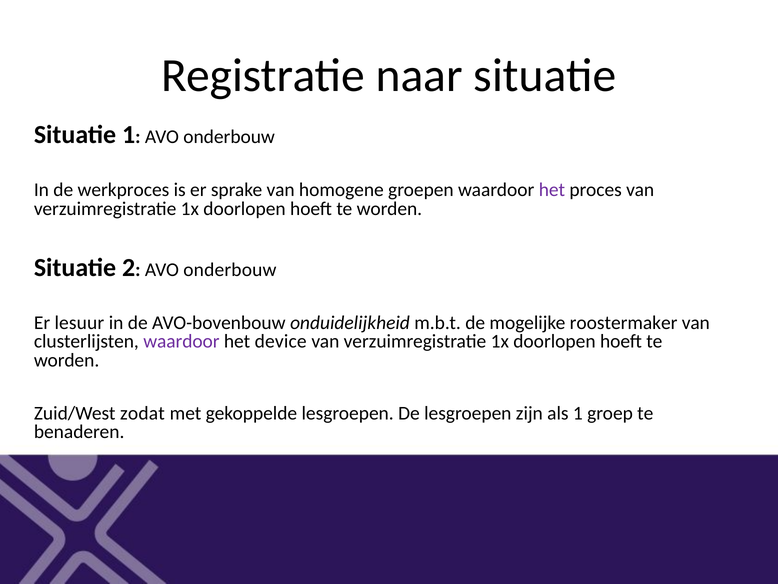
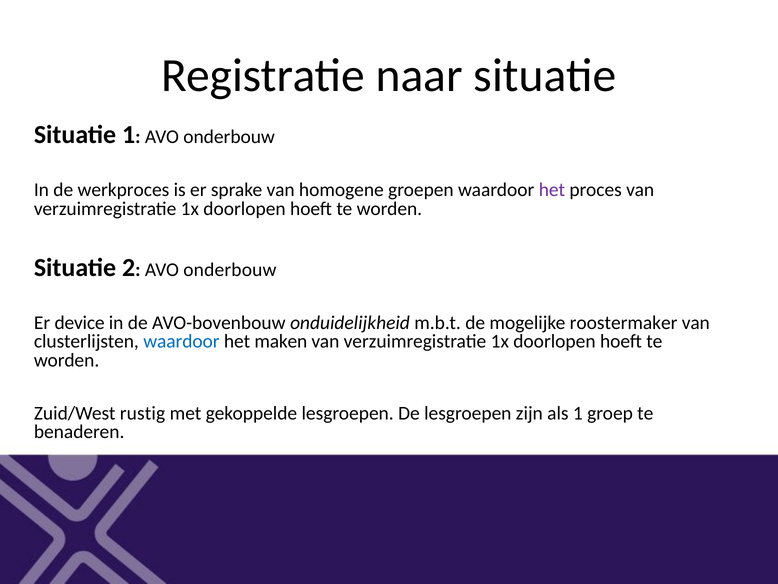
lesuur: lesuur -> device (80, 322)
waardoor colour: purple -> blue (181, 341)
device: device -> maken (281, 341)
zodat: zodat -> rustig (143, 413)
